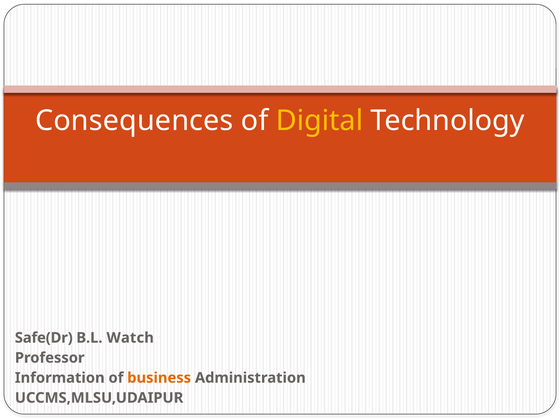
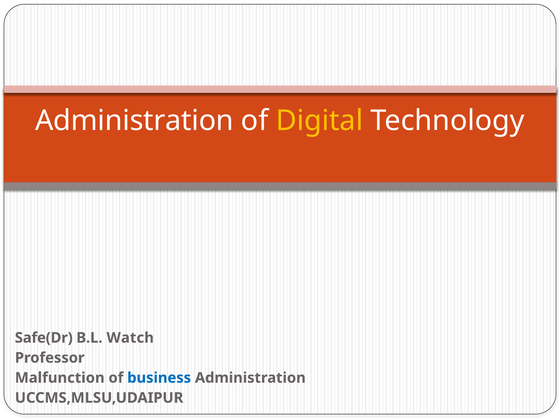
Consequences: Consequences -> Administration (134, 121)
Information: Information -> Malfunction (60, 378)
business colour: orange -> blue (159, 378)
